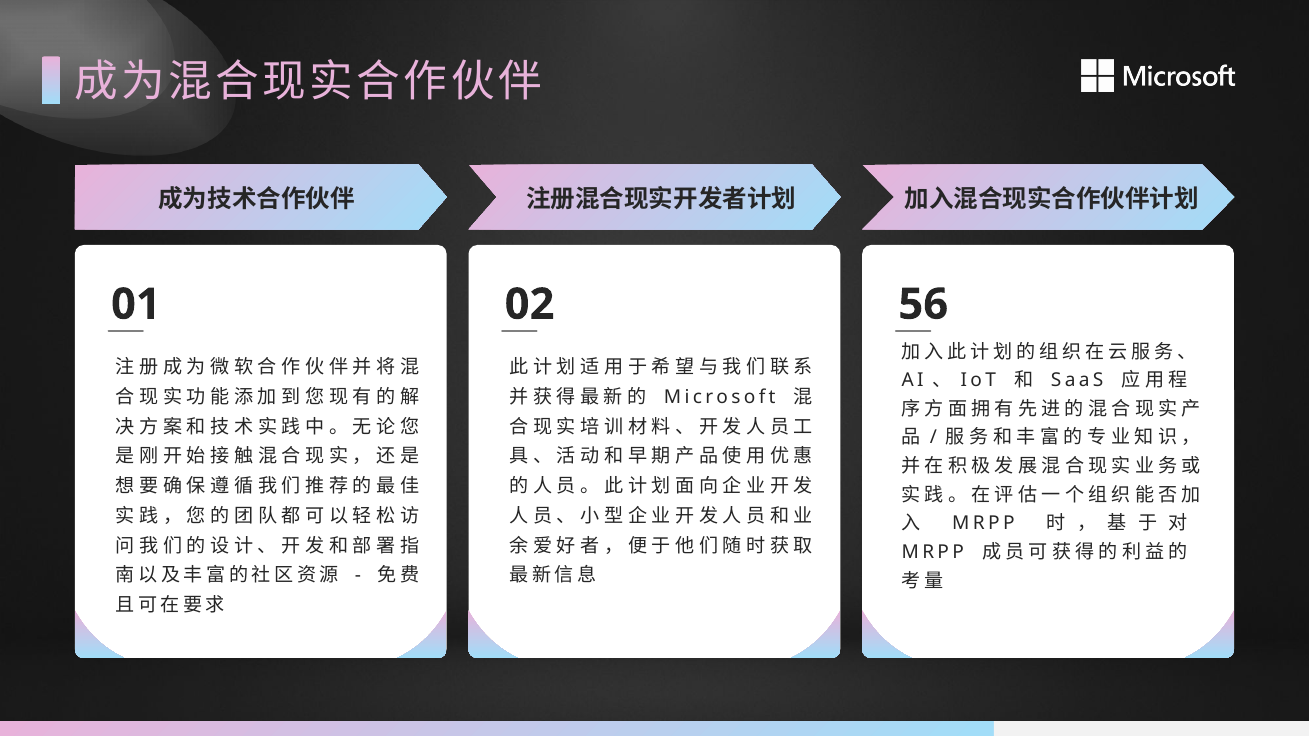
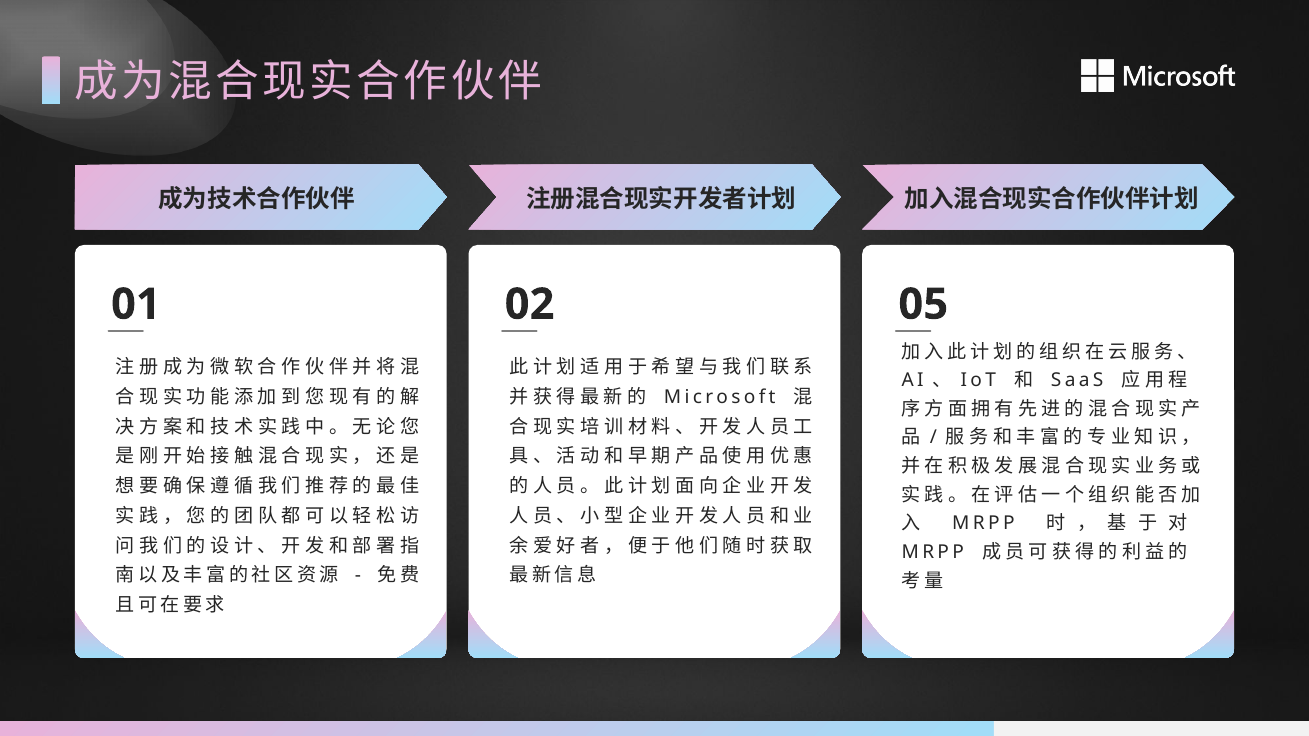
56: 56 -> 05 (923, 304)
